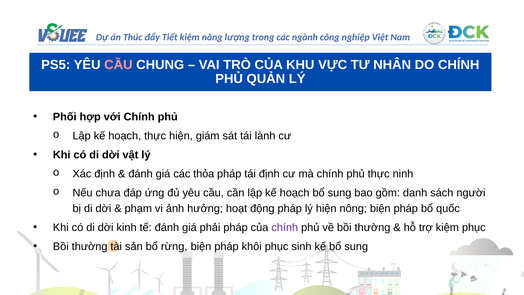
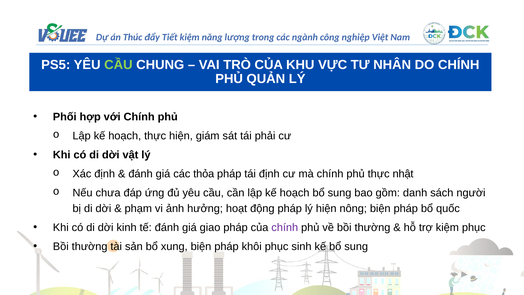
CẦU colour: pink -> light green (118, 65)
lành: lành -> phải (265, 136)
ninh: ninh -> nhật (403, 174)
phải: phải -> giao (210, 227)
rừng: rừng -> xung (174, 246)
